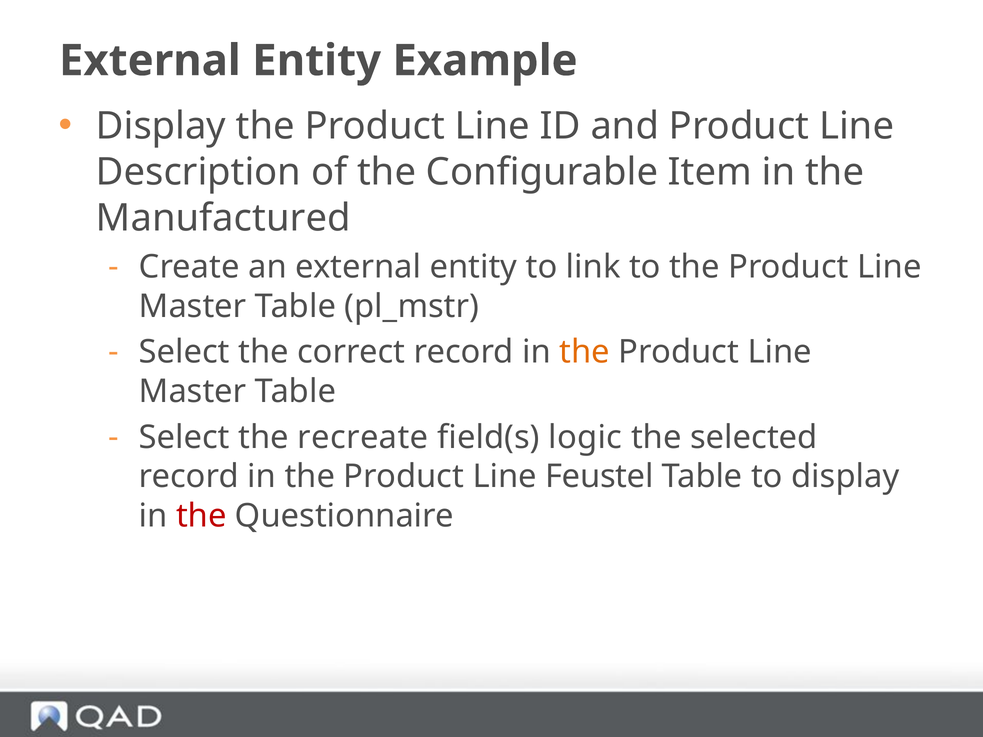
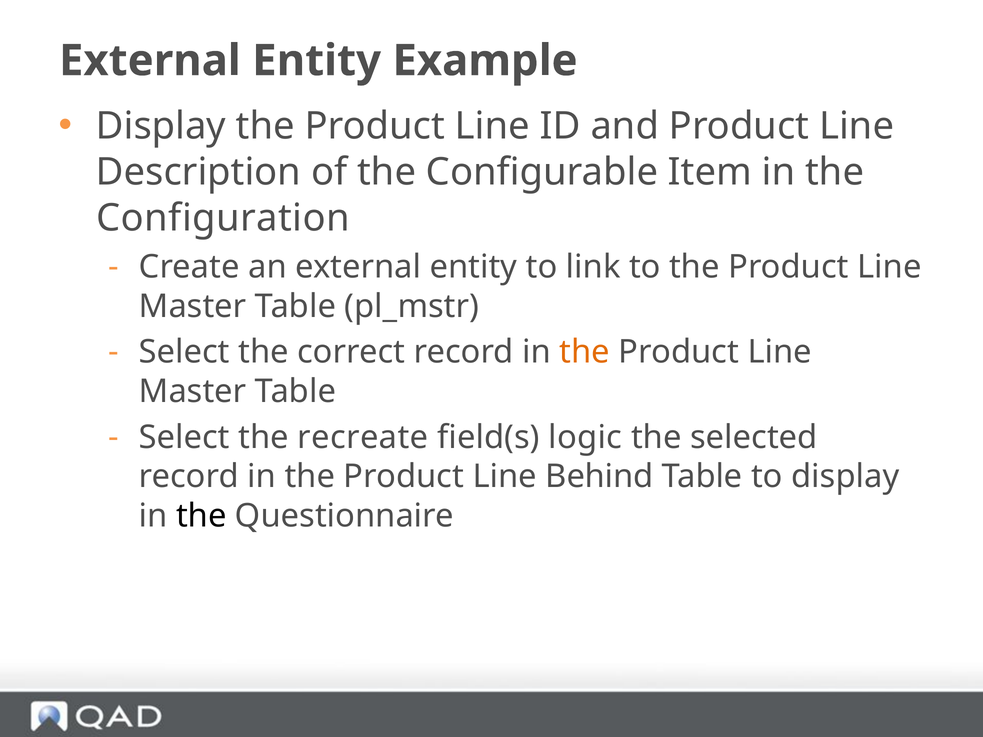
Manufactured: Manufactured -> Configuration (223, 218)
Feustel: Feustel -> Behind (599, 477)
the colour: red -> black (201, 516)
